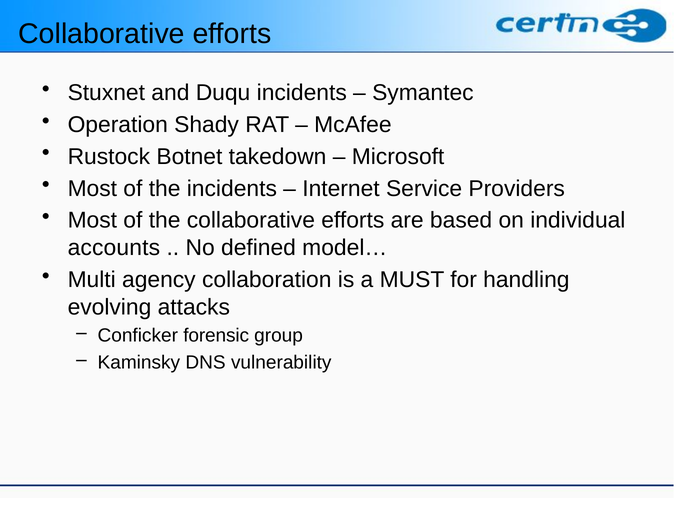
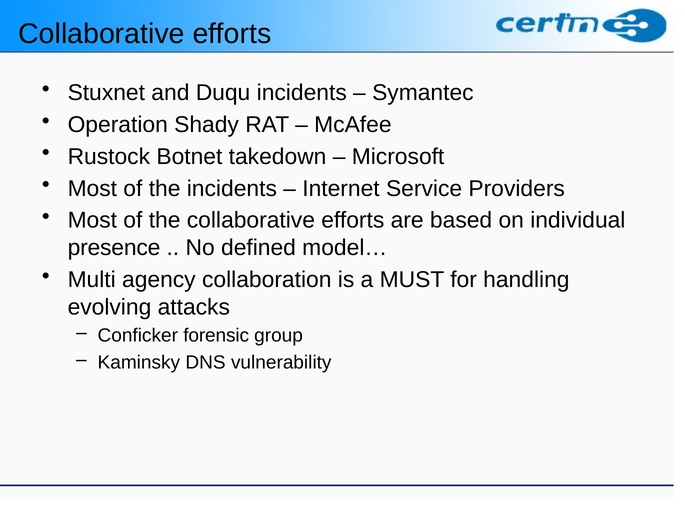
accounts: accounts -> presence (114, 248)
